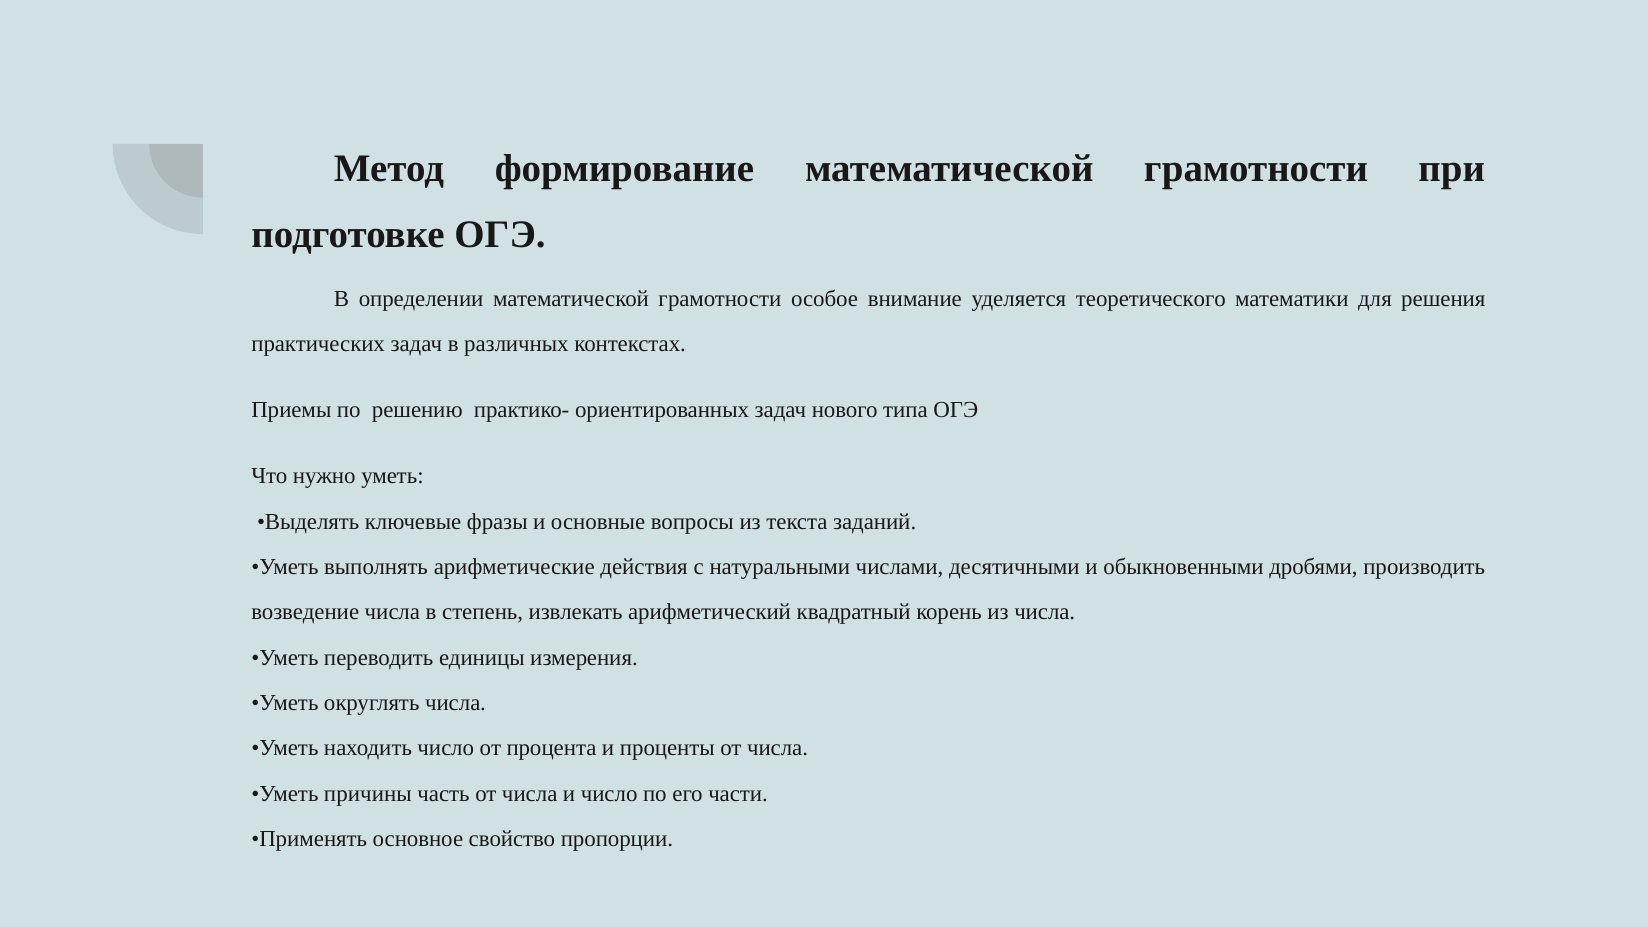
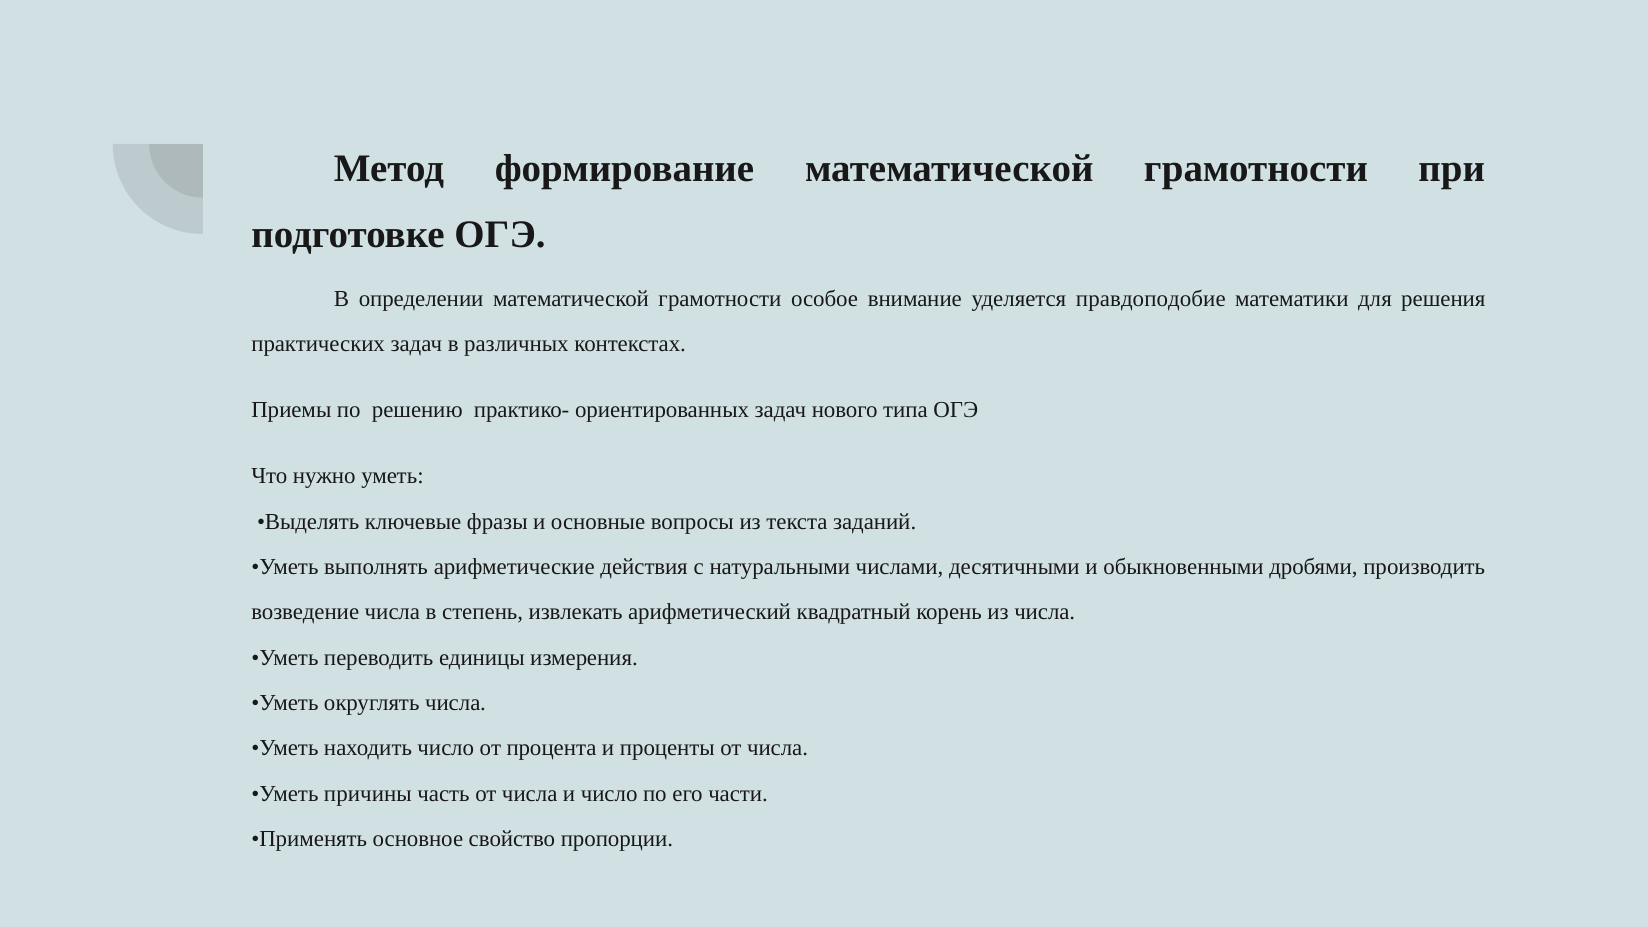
теоретического: теоретического -> правдоподобие (1151, 299)
